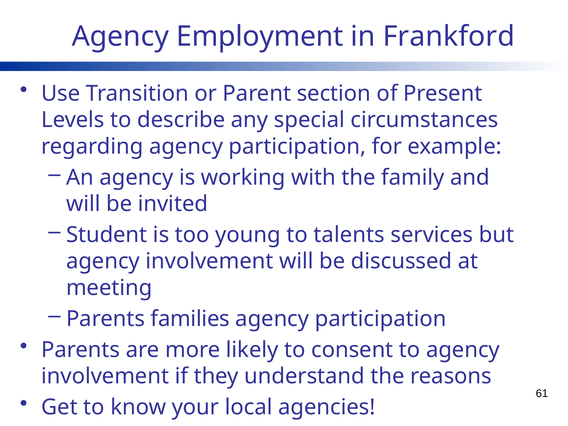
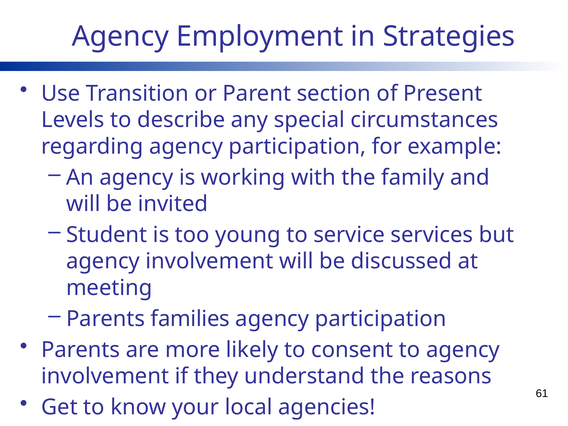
Frankford: Frankford -> Strategies (449, 37)
talents: talents -> service (349, 235)
